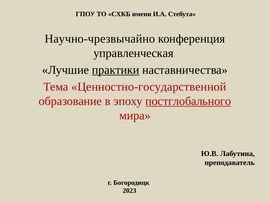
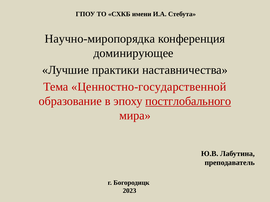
Научно-чрезвычайно: Научно-чрезвычайно -> Научно-миропорядка (100, 39)
управленческая: управленческая -> доминирующее (133, 53)
практики underline: present -> none (116, 70)
